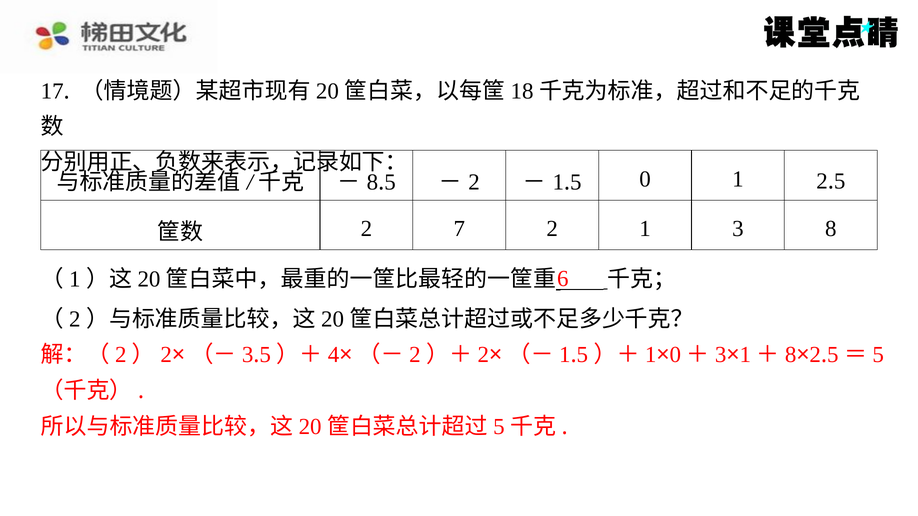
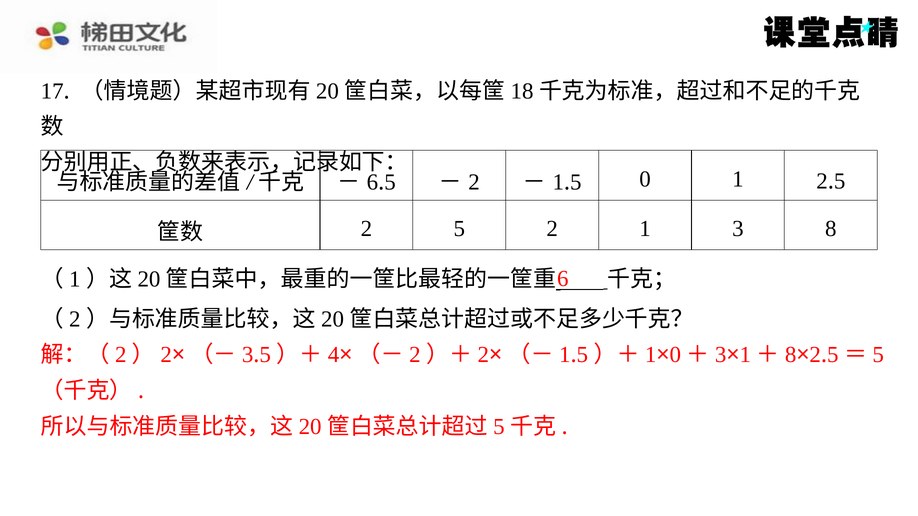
8: 8 -> 6 (372, 182)
2 7: 7 -> 5 (459, 229)
